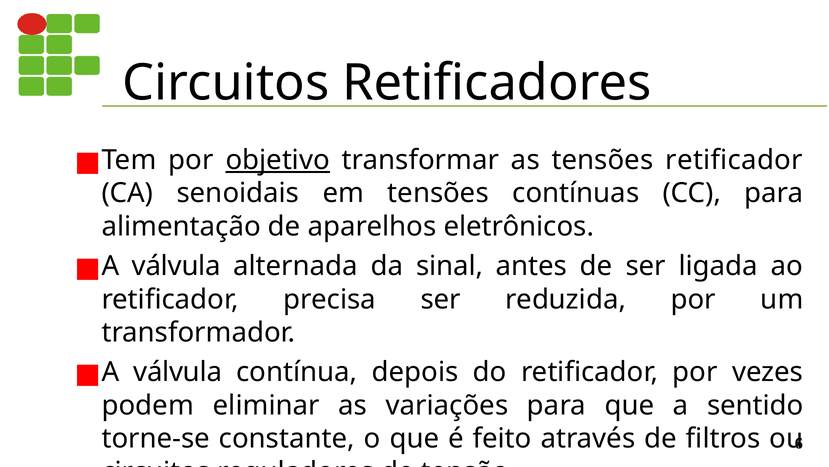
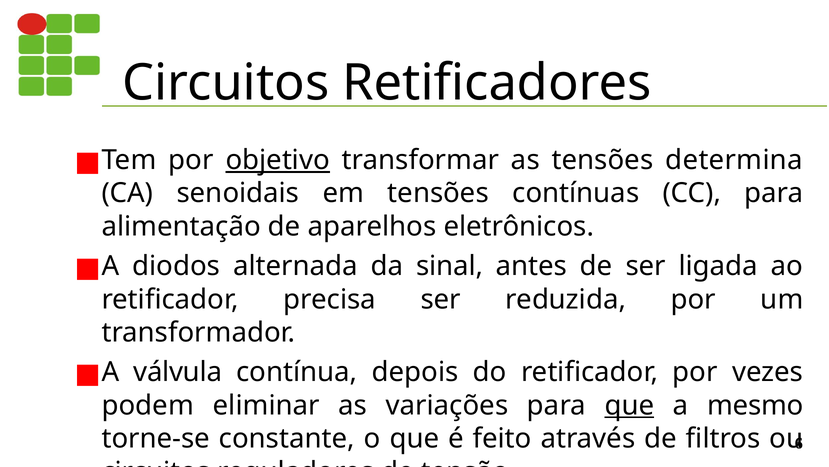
tensões retificador: retificador -> determina (734, 160)
válvula: válvula -> diodos (176, 266)
que underline: none -> present (629, 405)
sentido: sentido -> mesmo (755, 405)
